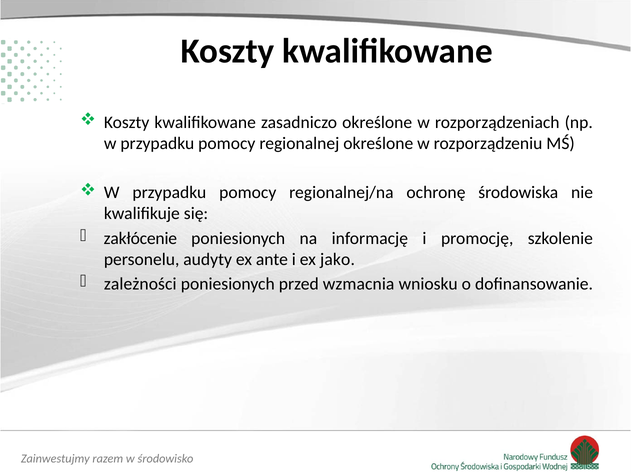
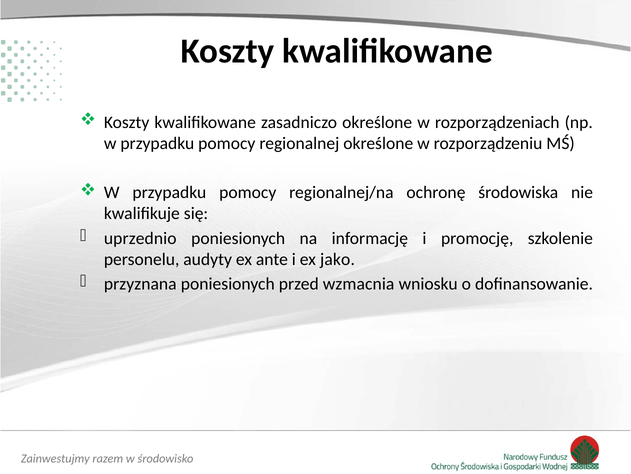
zakłócenie: zakłócenie -> uprzednio (140, 238)
zależności: zależności -> przyznana (140, 284)
